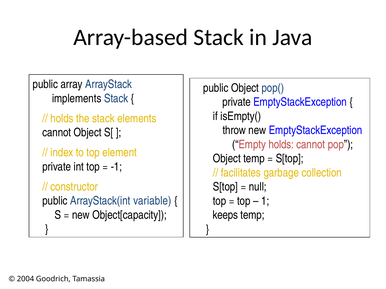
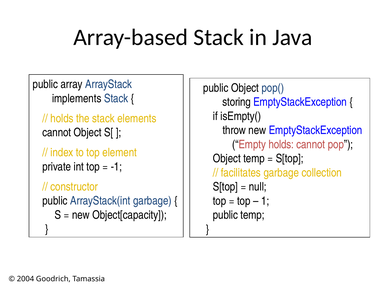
private: private -> storing (237, 102)
ArrayStack(int variable: variable -> garbage (152, 201)
keeps: keeps -> public (225, 215)
